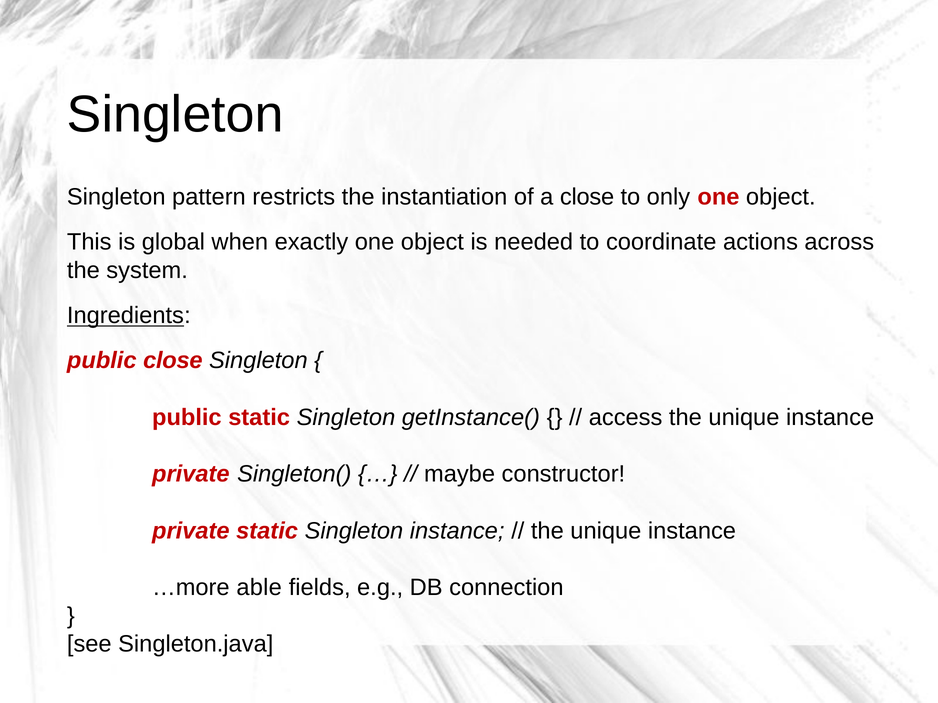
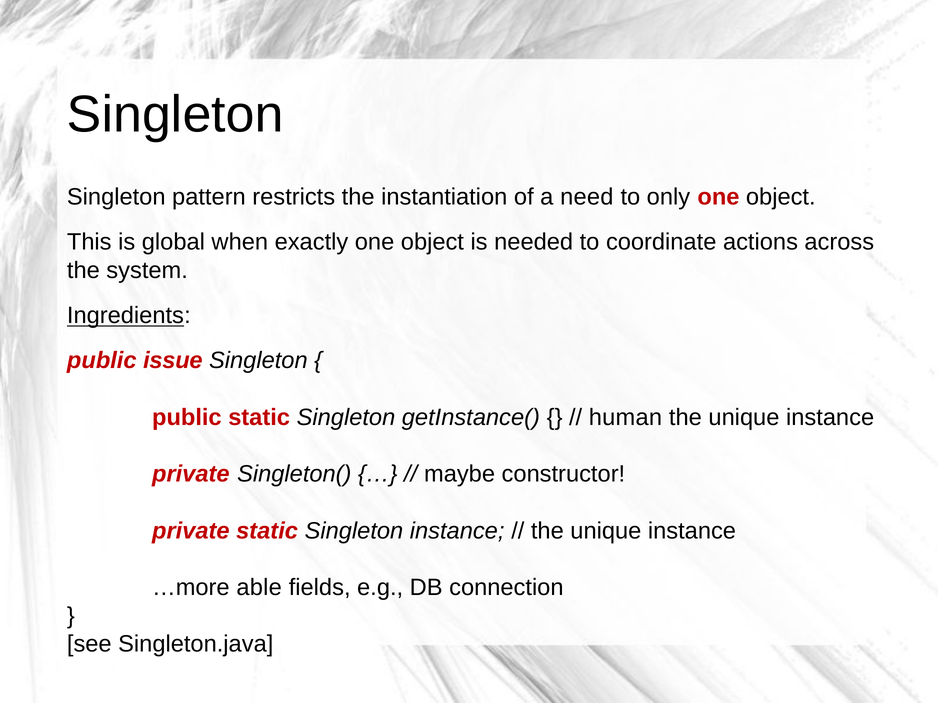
a close: close -> need (587, 197)
public close: close -> issue (173, 361)
access: access -> human (625, 418)
